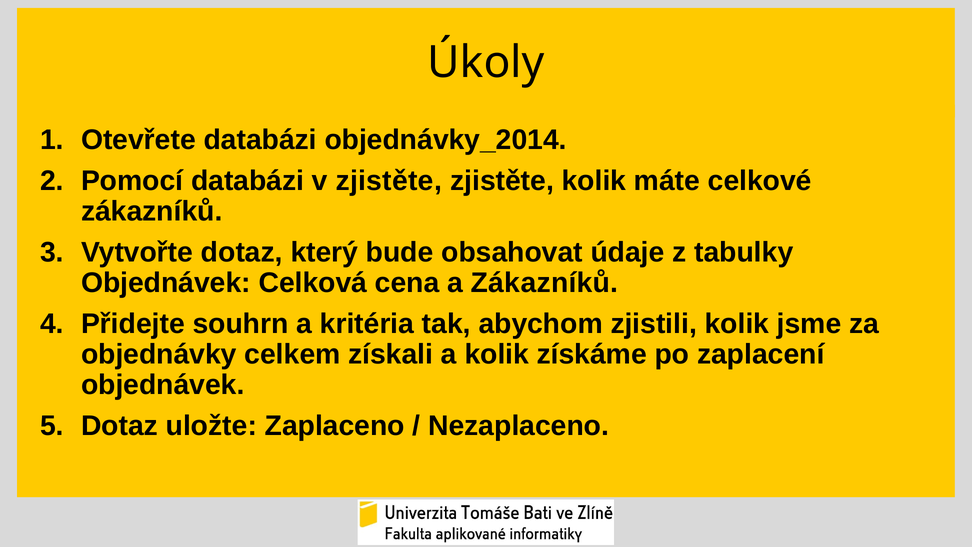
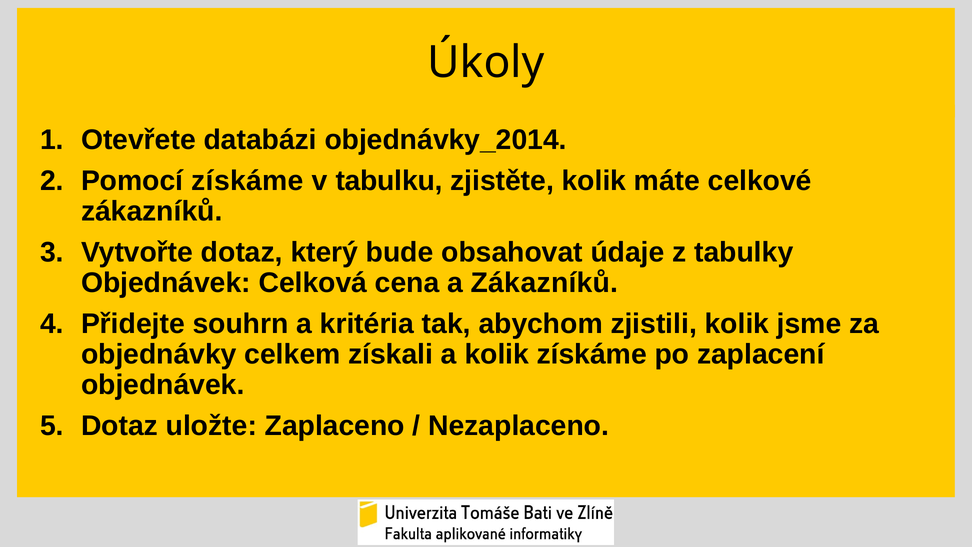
Pomocí databázi: databázi -> získáme (247, 181)
v zjistěte: zjistěte -> tabulku (389, 181)
